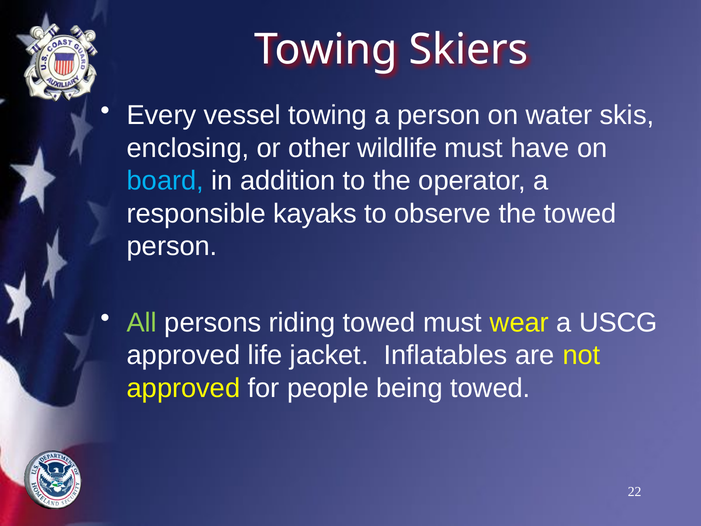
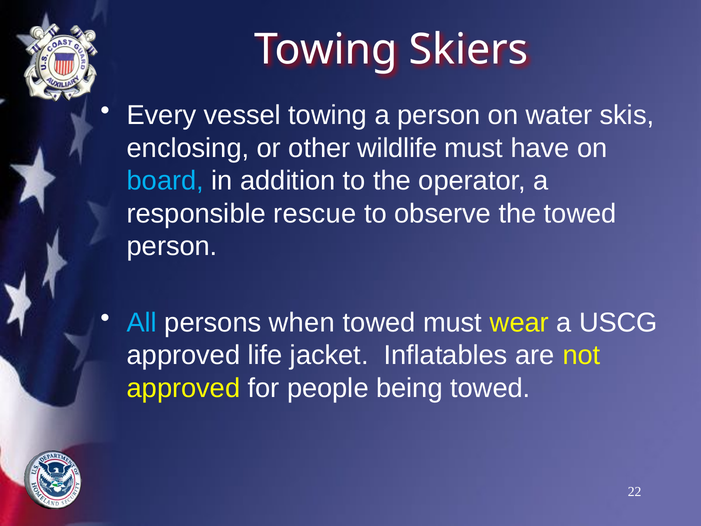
kayaks: kayaks -> rescue (315, 213)
All colour: light green -> light blue (142, 323)
riding: riding -> when (302, 323)
